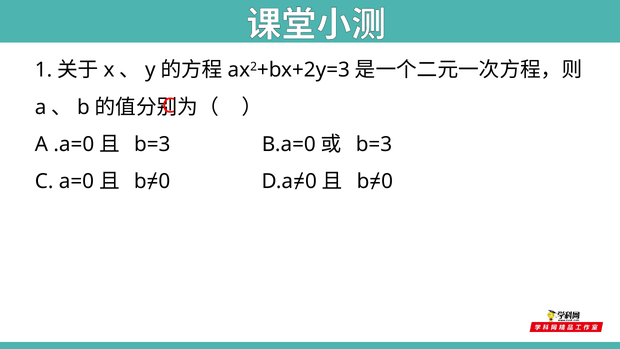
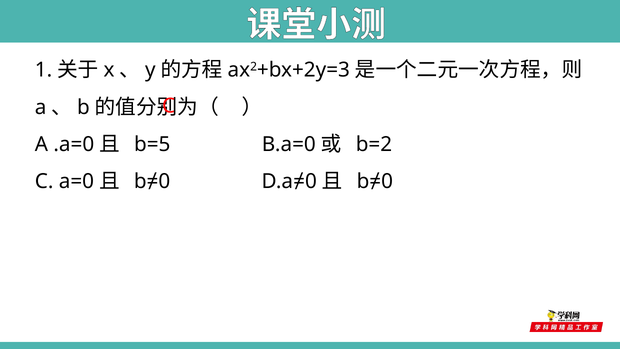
b=3: b=3 -> b=5 (152, 144)
b=3: b=3 -> b=2 (374, 144)
